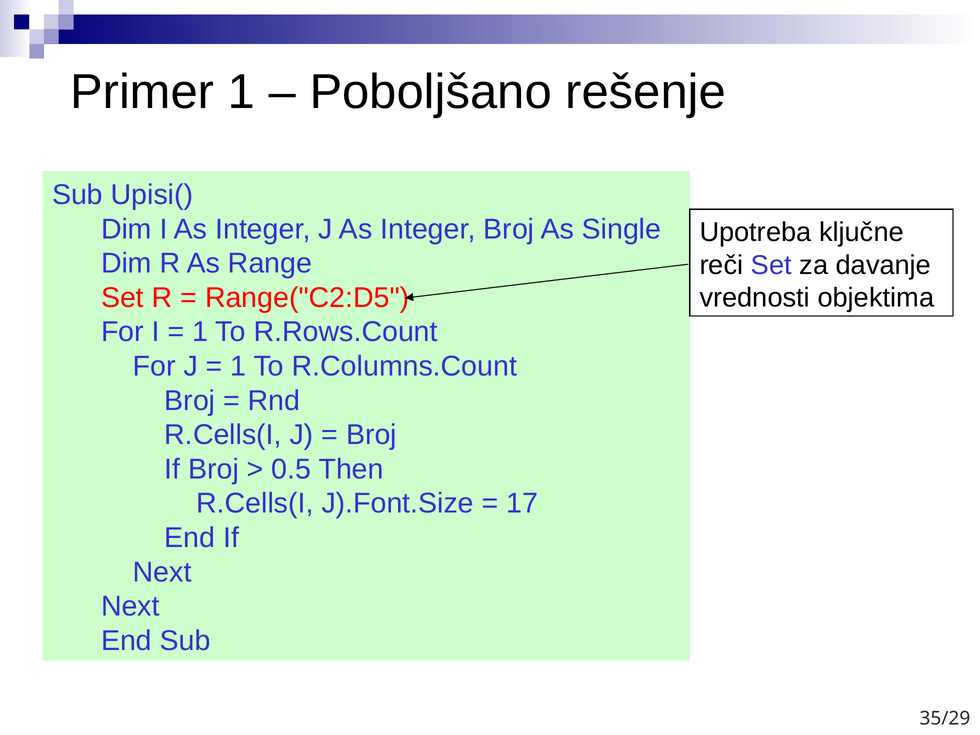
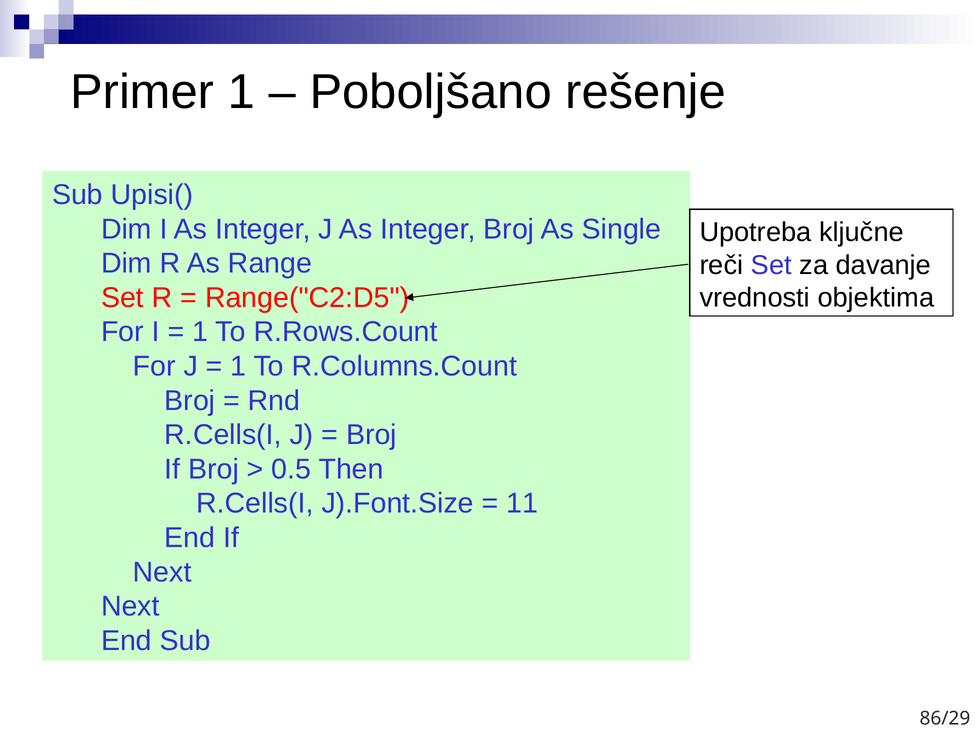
17: 17 -> 11 (522, 504)
35/29: 35/29 -> 86/29 (945, 719)
